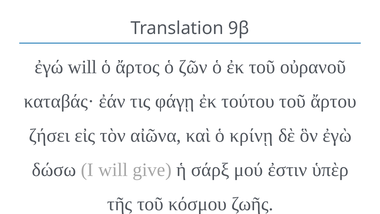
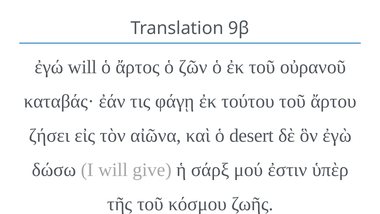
κρίνῃ: κρίνῃ -> desert (252, 136)
